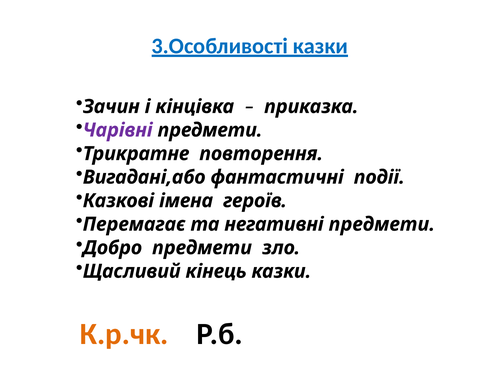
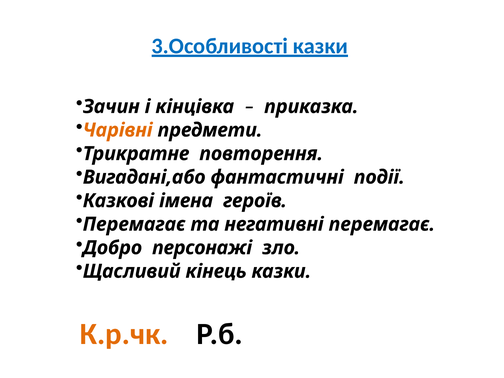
Чарівні colour: purple -> orange (118, 130)
негативні предмети: предмети -> перемагає (382, 224)
Добро предмети: предмети -> персонажі (202, 248)
